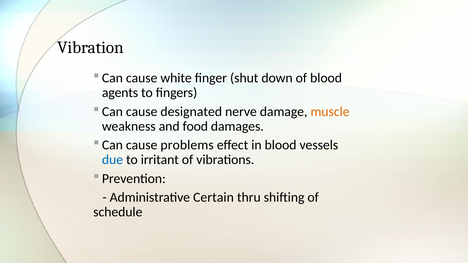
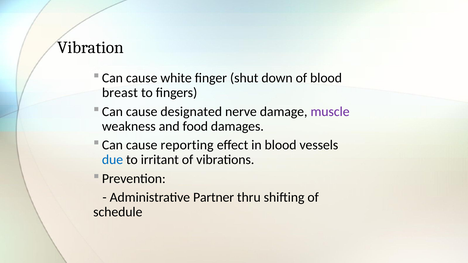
agents: agents -> breast (120, 93)
muscle colour: orange -> purple (330, 112)
problems: problems -> reporting (187, 145)
Certain: Certain -> Partner (214, 198)
